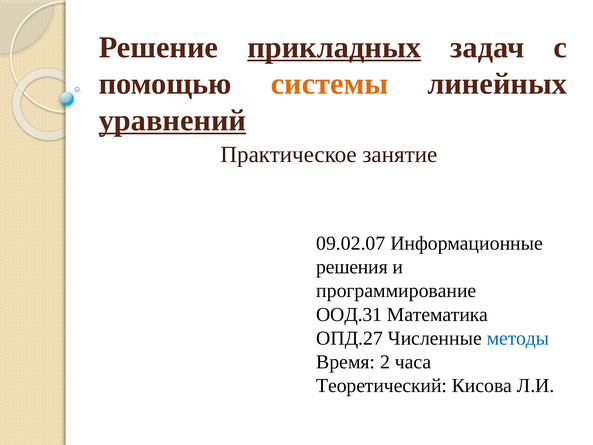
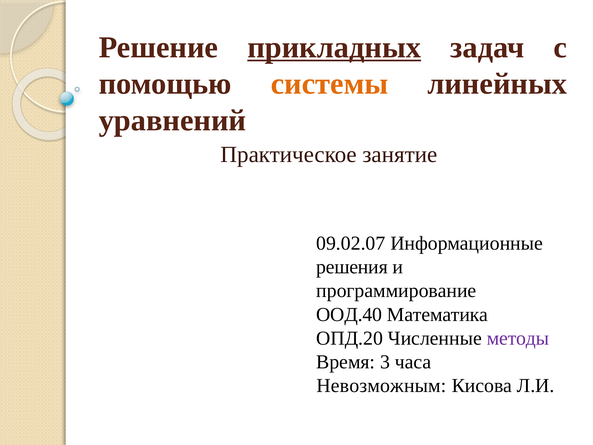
уравнений underline: present -> none (172, 120)
ООД.31: ООД.31 -> ООД.40 (349, 314)
ОПД.27: ОПД.27 -> ОПД.20 (350, 338)
методы colour: blue -> purple (518, 338)
2: 2 -> 3 (385, 362)
Теоретический: Теоретический -> Невозможным (381, 385)
